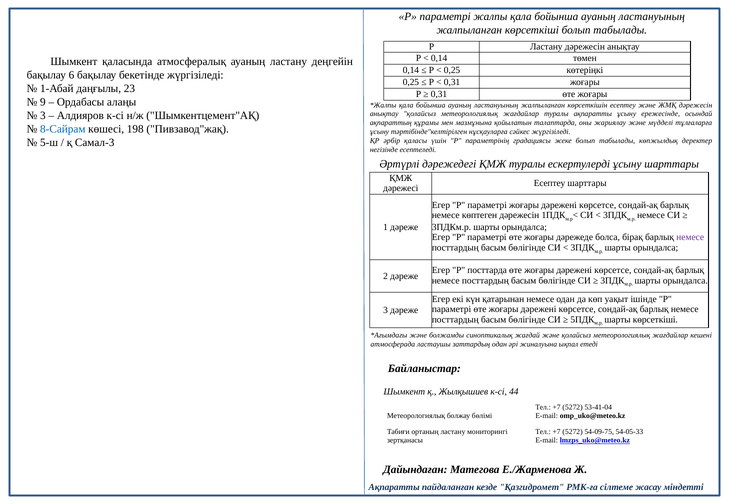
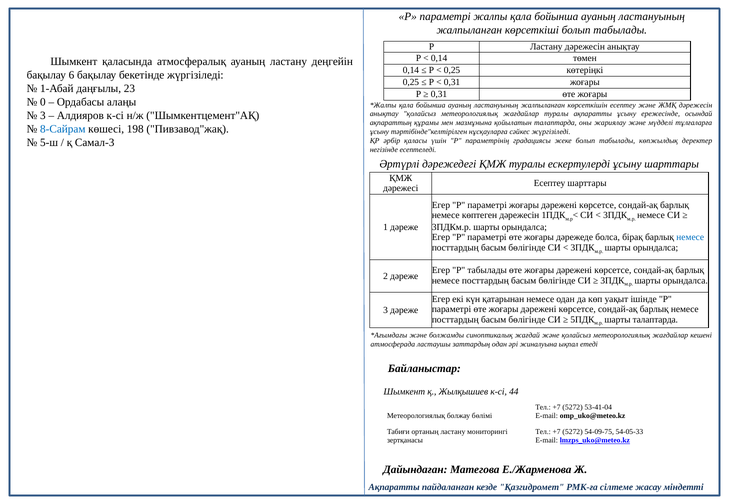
9: 9 -> 0 (43, 102)
немесе colour: purple -> blue (690, 238)
Р посттарда: посттарда -> табылады (487, 271)
шарты көрсеткіші: көрсеткіші -> талаптарда (655, 320)
